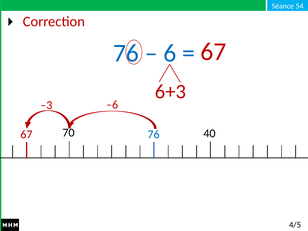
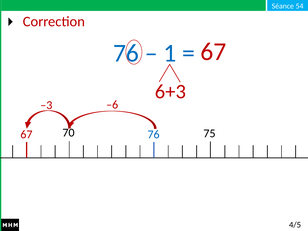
6: 6 -> 1 (170, 53)
40: 40 -> 75 (209, 133)
